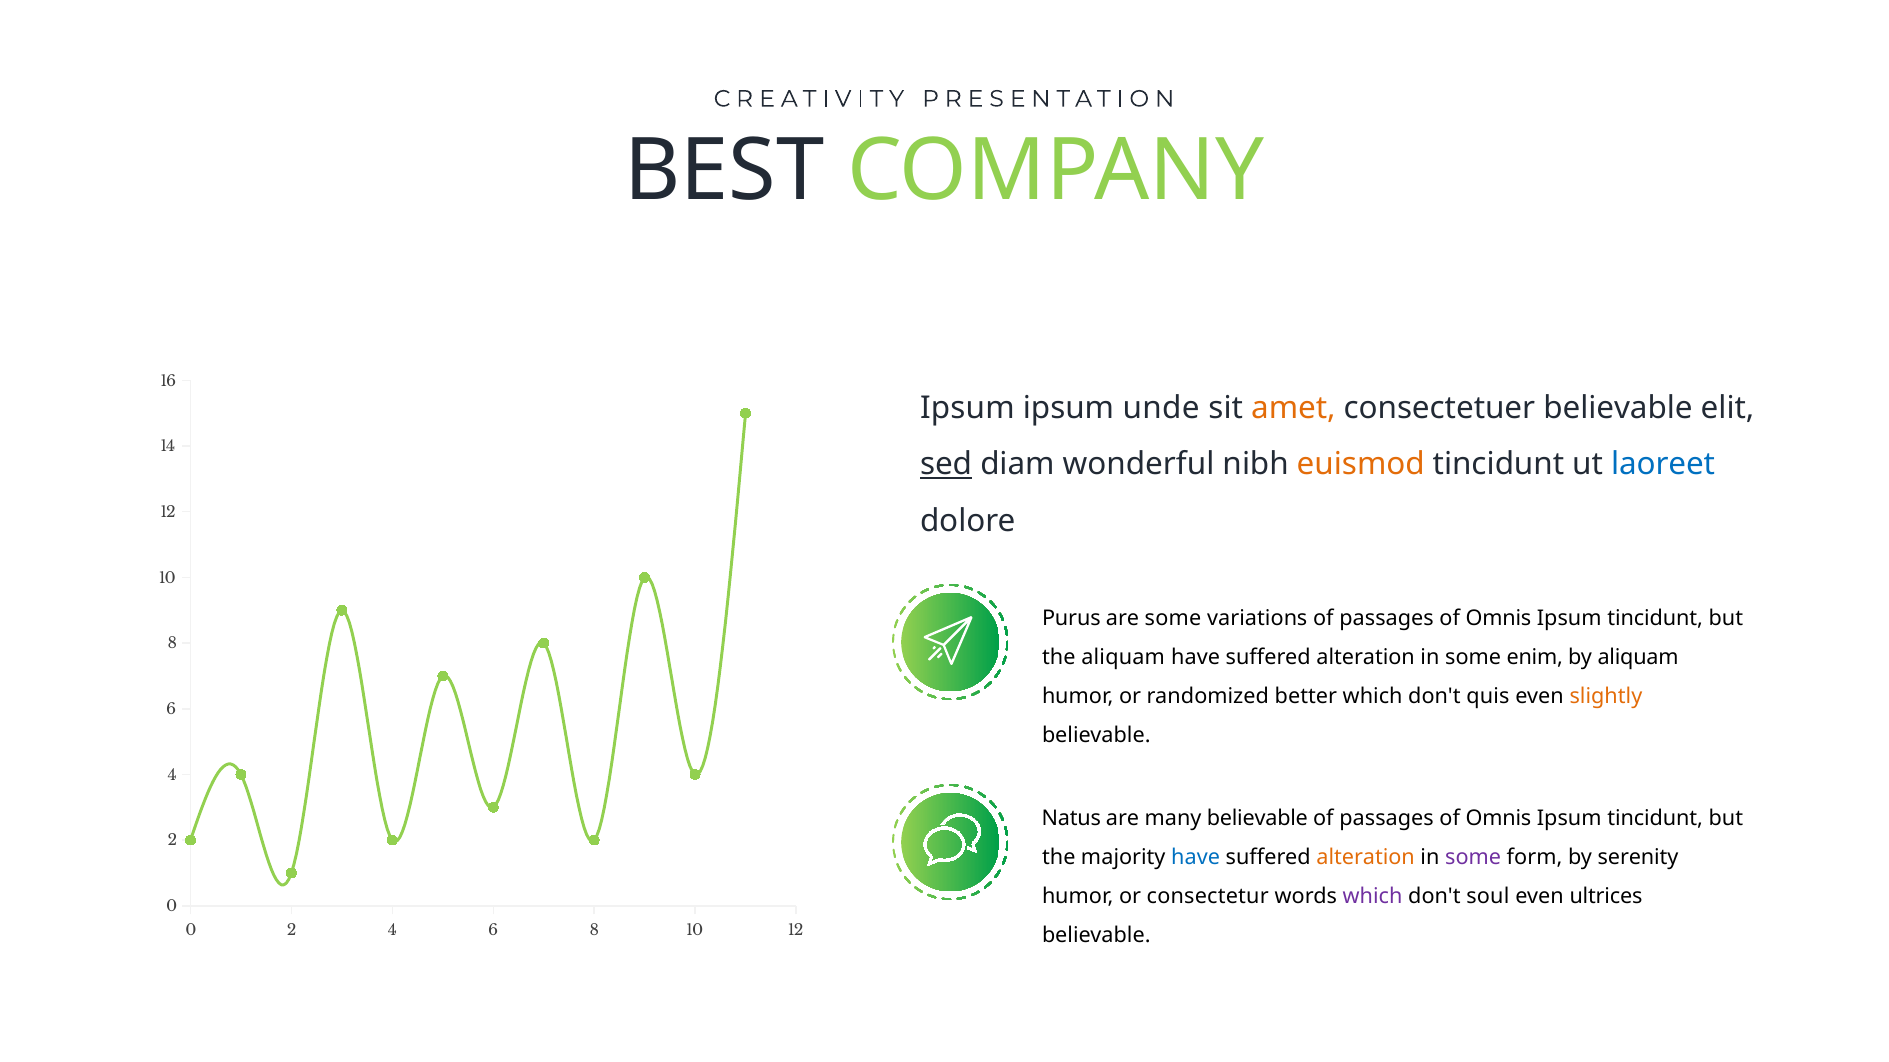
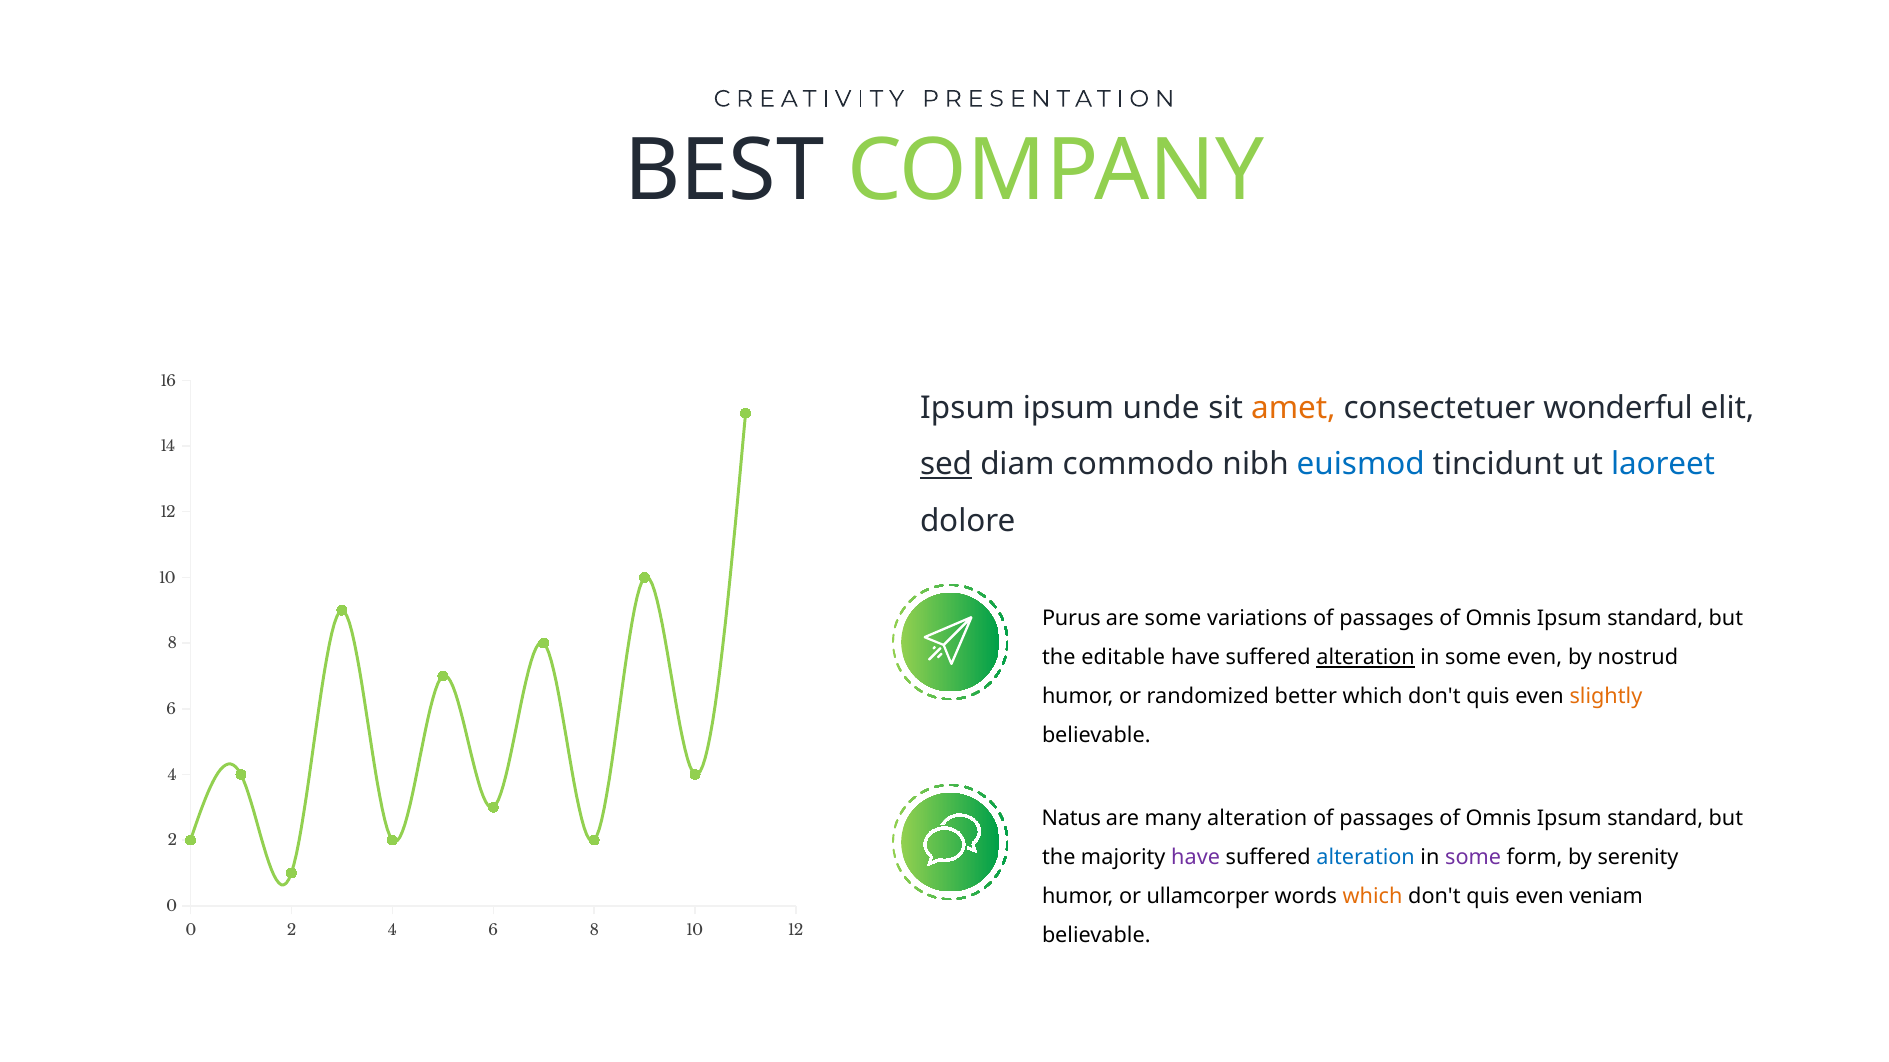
consectetuer believable: believable -> wonderful (1618, 408)
wonderful: wonderful -> commodo (1138, 465)
euismod colour: orange -> blue (1361, 465)
tincidunt: tincidunt -> standard (1655, 619)
the aliquam: aliquam -> editable (1123, 658)
alteration underline: none -> present (1366, 658)
some enim: enim -> even (1534, 658)
by aliquam: aliquam -> nostrud (1638, 658)
many believable: believable -> alteration (1257, 819)
tincidunt: tincidunt -> standard (1655, 819)
have colour: blue -> purple (1196, 858)
alteration colour: orange -> blue (1366, 858)
consectetur: consectetur -> ullamcorper (1208, 897)
which colour: purple -> orange (1373, 897)
soul: soul -> quis (1488, 897)
ultrices: ultrices -> veniam (1606, 897)
